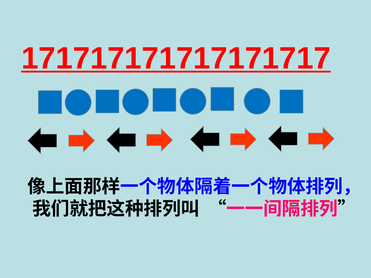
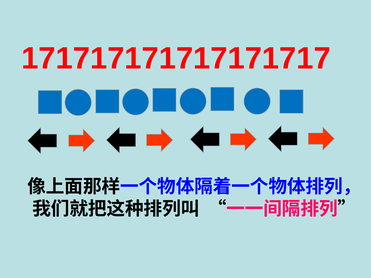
171717171717171717 underline: present -> none (176, 58)
